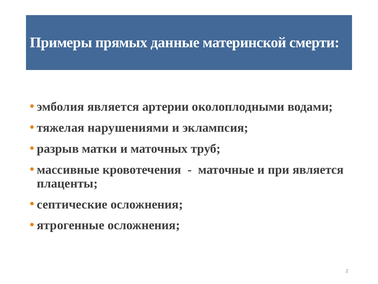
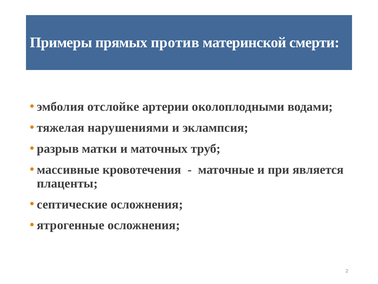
данные: данные -> против (175, 42)
эмболия является: является -> отслойке (113, 107)
